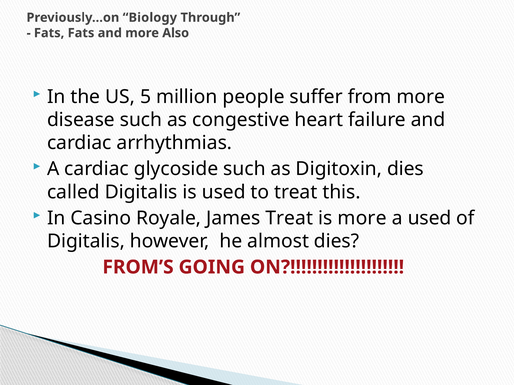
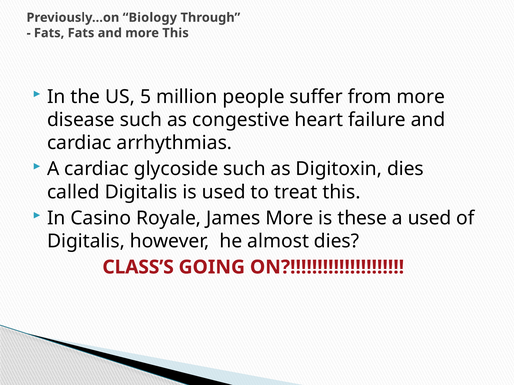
more Also: Also -> This (176, 33)
James Treat: Treat -> More (289, 218)
is more: more -> these (362, 218)
FROM’S: FROM’S -> CLASS’S (138, 267)
